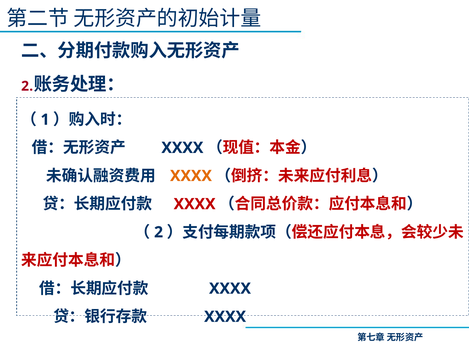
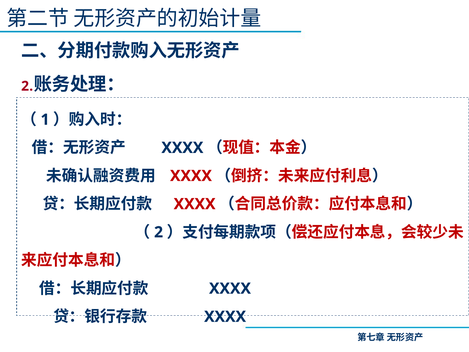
XXXX colour: orange -> red (191, 176)
